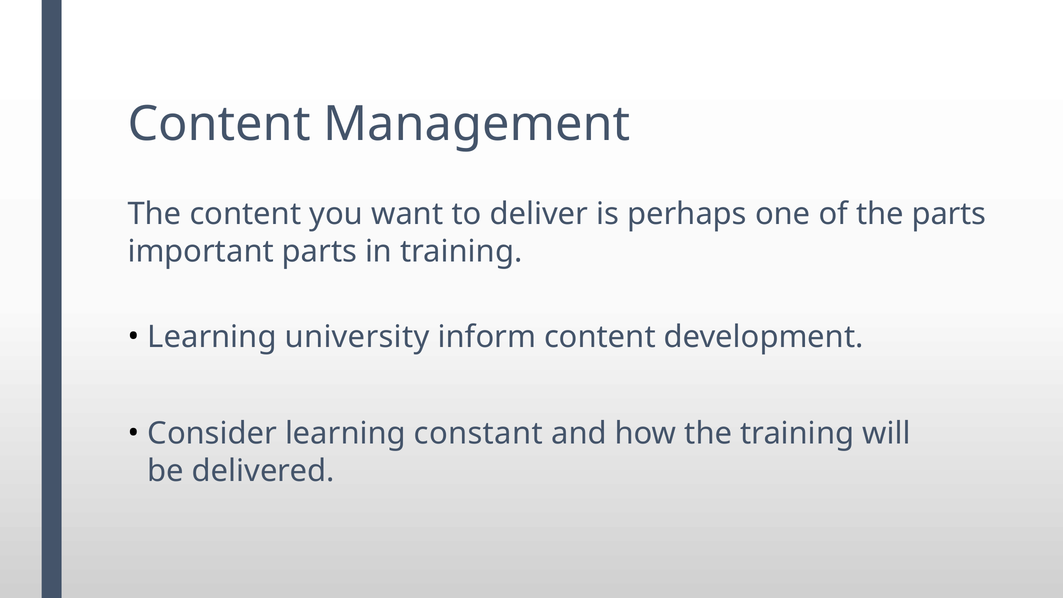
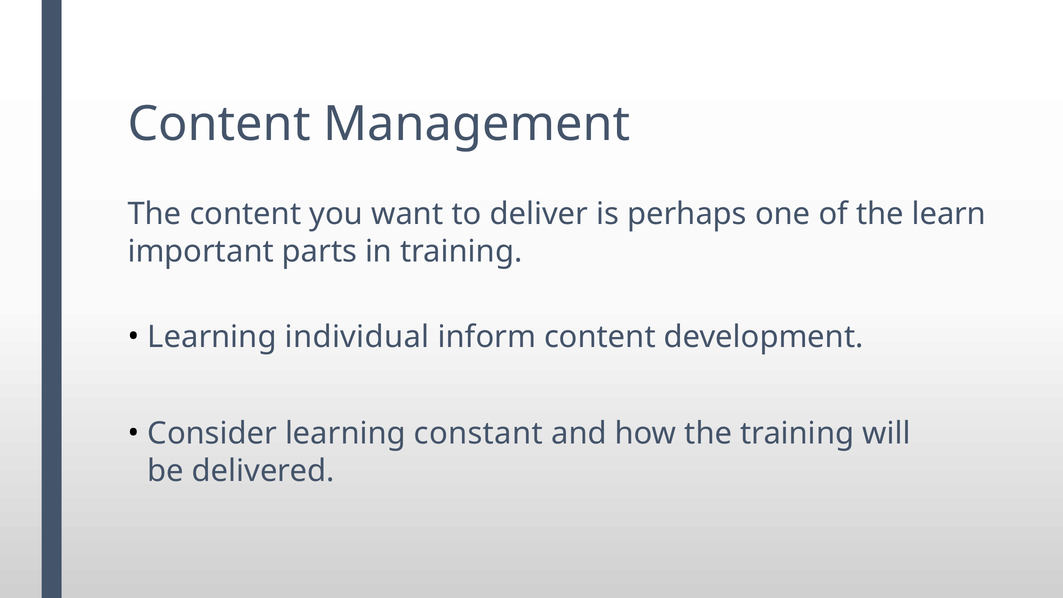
the parts: parts -> learn (949, 214)
university: university -> individual (357, 337)
